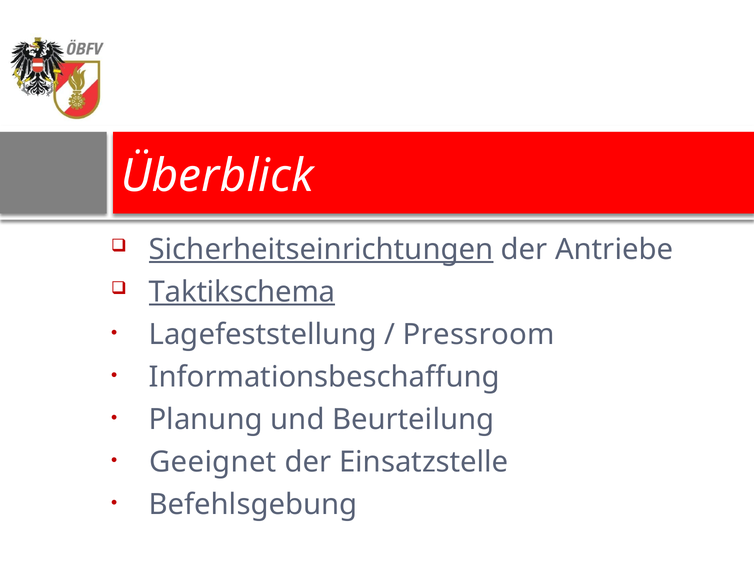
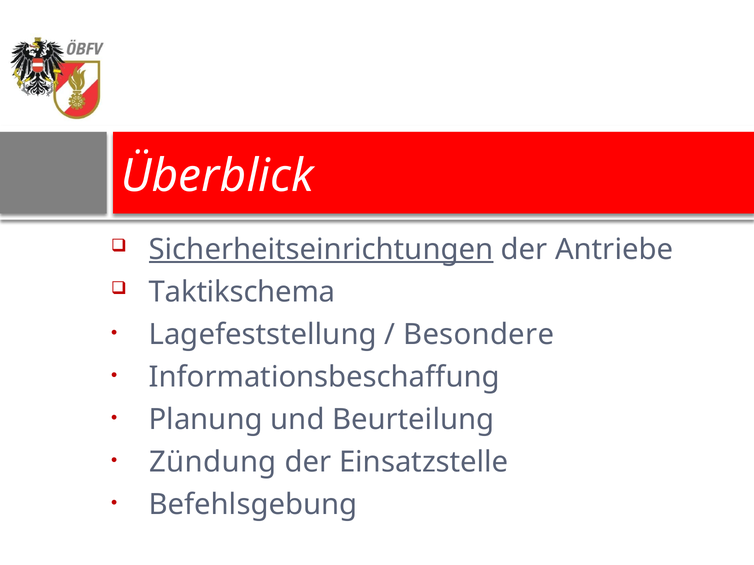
Taktikschema underline: present -> none (242, 292)
Pressroom: Pressroom -> Besondere (479, 335)
Geeignet: Geeignet -> Zündung (213, 462)
